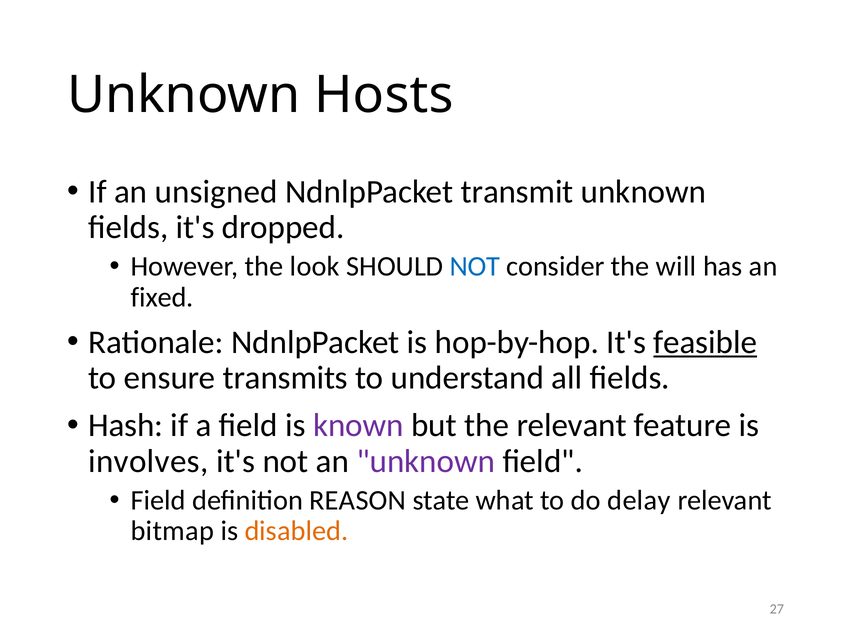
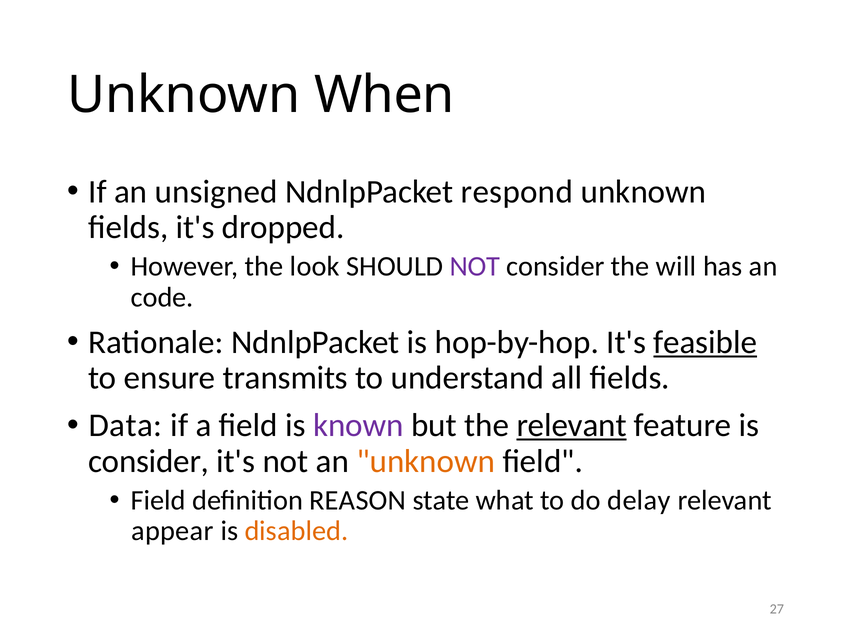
Hosts: Hosts -> When (384, 95)
transmit: transmit -> respond (517, 192)
NOT colour: blue -> purple (475, 267)
fixed: fixed -> code (162, 297)
Hash: Hash -> Data (125, 426)
relevant underline: none -> present (572, 426)
involves: involves -> consider (149, 461)
unknown colour: purple -> orange (426, 461)
bitmap: bitmap -> appear (172, 531)
